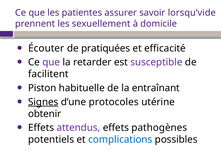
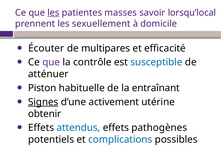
les underline: none -> present (53, 13)
assurer: assurer -> masses (121, 13)
lorsqu’vide: lorsqu’vide -> lorsqu’local (192, 13)
pratiquées: pratiquées -> multipares (106, 48)
retarder: retarder -> contrôle (92, 62)
susceptible colour: purple -> blue (156, 62)
facilitent: facilitent -> atténuer (48, 74)
protocoles: protocoles -> activement (114, 102)
attendus colour: purple -> blue (78, 128)
